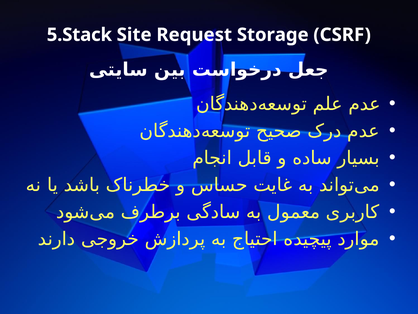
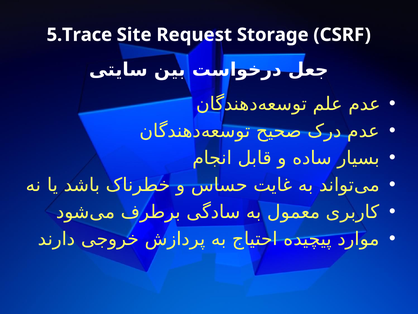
5.Stack: 5.Stack -> 5.Trace (79, 35)
